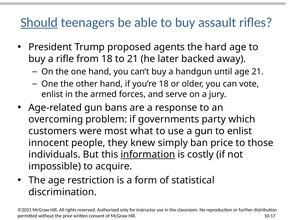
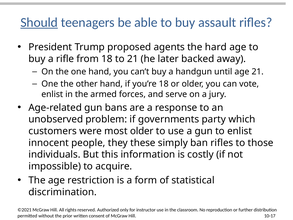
overcoming: overcoming -> unobserved (56, 119)
most what: what -> older (142, 131)
knew: knew -> these (143, 143)
ban price: price -> rifles (222, 143)
information underline: present -> none (148, 154)
